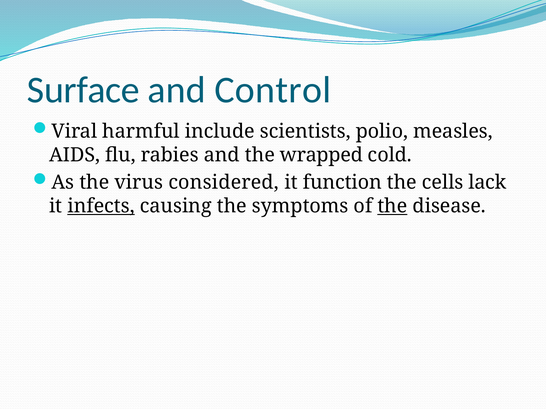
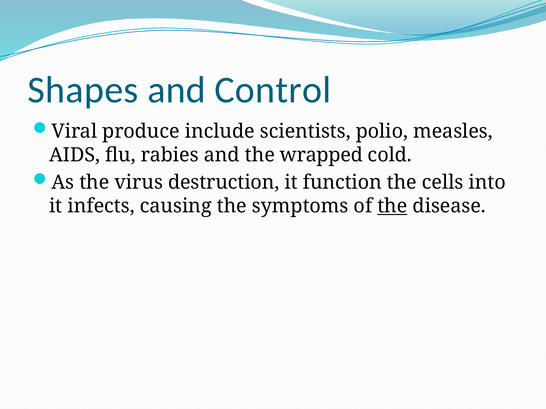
Surface: Surface -> Shapes (83, 90)
harmful: harmful -> produce (141, 131)
considered: considered -> destruction (224, 183)
lack: lack -> into (487, 183)
infects underline: present -> none (101, 206)
